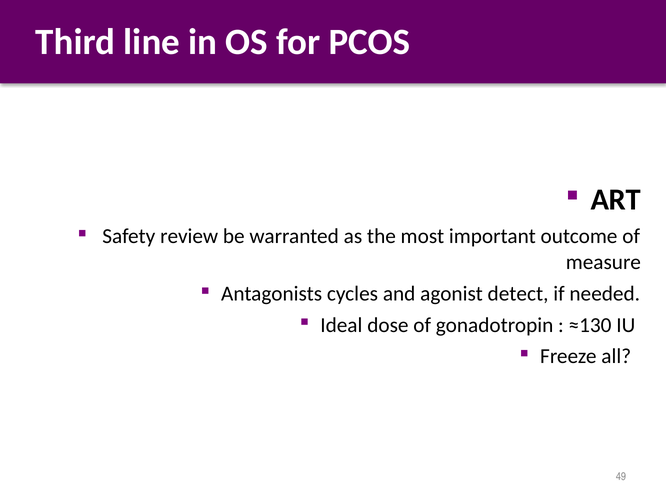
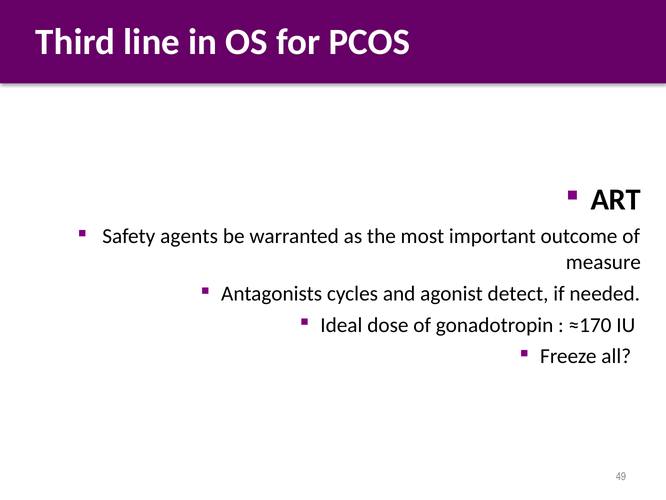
review: review -> agents (189, 236)
≈130: ≈130 -> ≈170 (590, 325)
